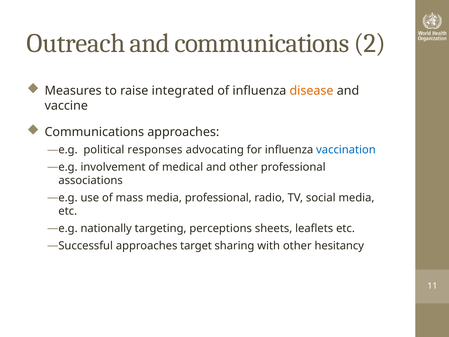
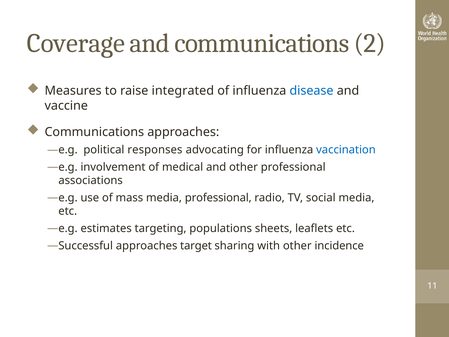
Outreach: Outreach -> Coverage (76, 43)
disease colour: orange -> blue (312, 91)
nationally: nationally -> estimates (106, 228)
perceptions: perceptions -> populations (221, 228)
hesitancy: hesitancy -> incidence (339, 245)
